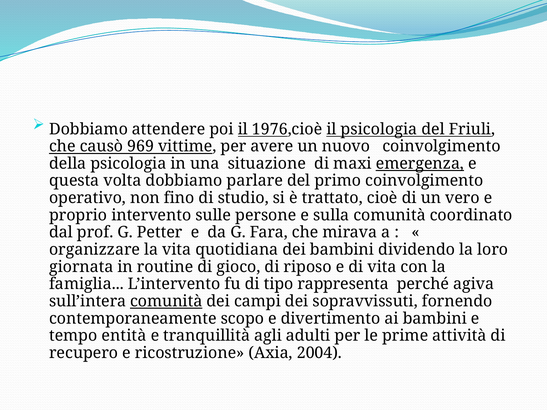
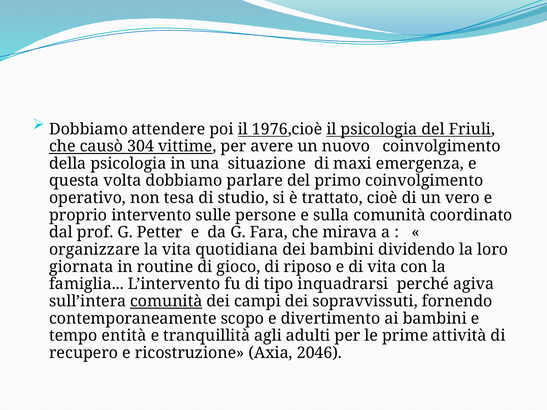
969: 969 -> 304 (141, 146)
emergenza underline: present -> none (420, 164)
fino: fino -> tesa (179, 198)
rappresenta: rappresenta -> inquadrarsi (343, 284)
2004: 2004 -> 2046 (319, 353)
